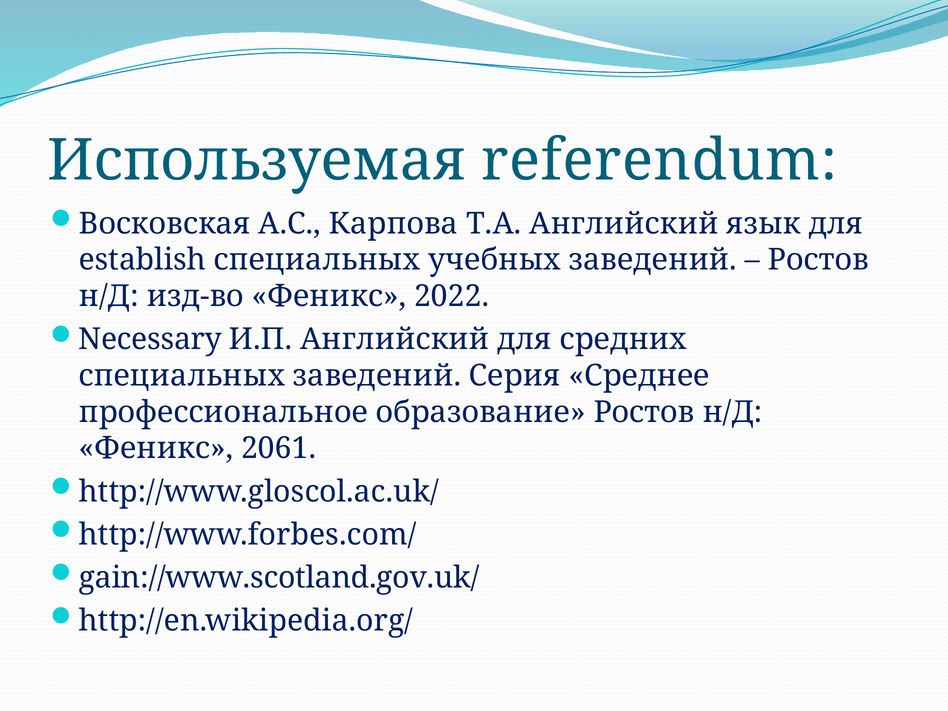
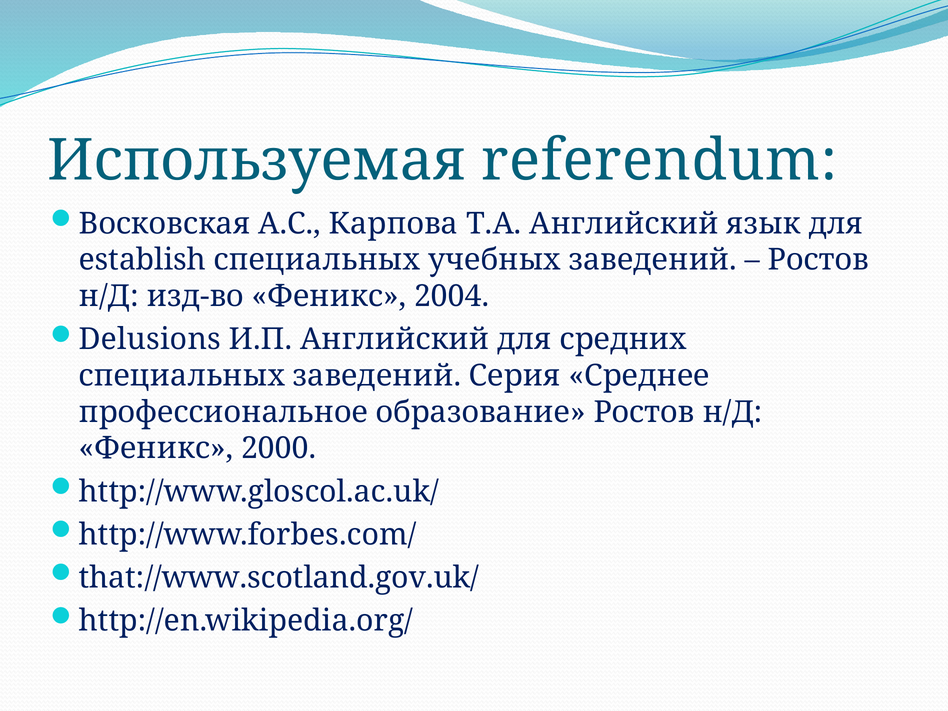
2022: 2022 -> 2004 (452, 296)
Necessary: Necessary -> Delusions (150, 339)
2061: 2061 -> 2000 (279, 448)
gain://www.scotland.gov.uk/: gain://www.scotland.gov.uk/ -> that://www.scotland.gov.uk/ (279, 578)
